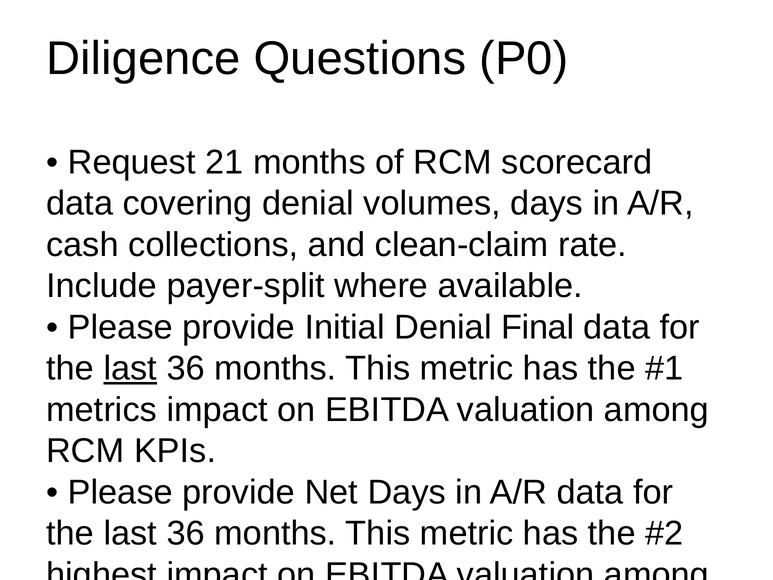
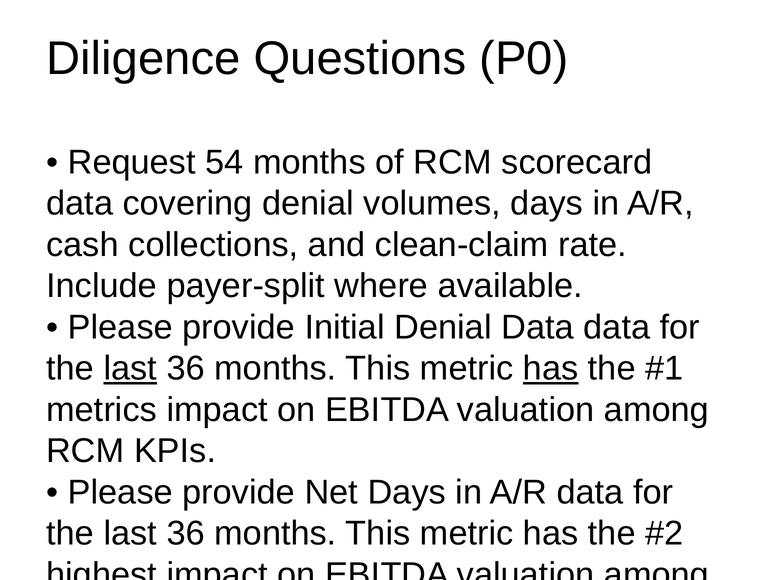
21: 21 -> 54 (224, 162)
Denial Final: Final -> Data (538, 327)
has underline: none -> present (551, 368)
